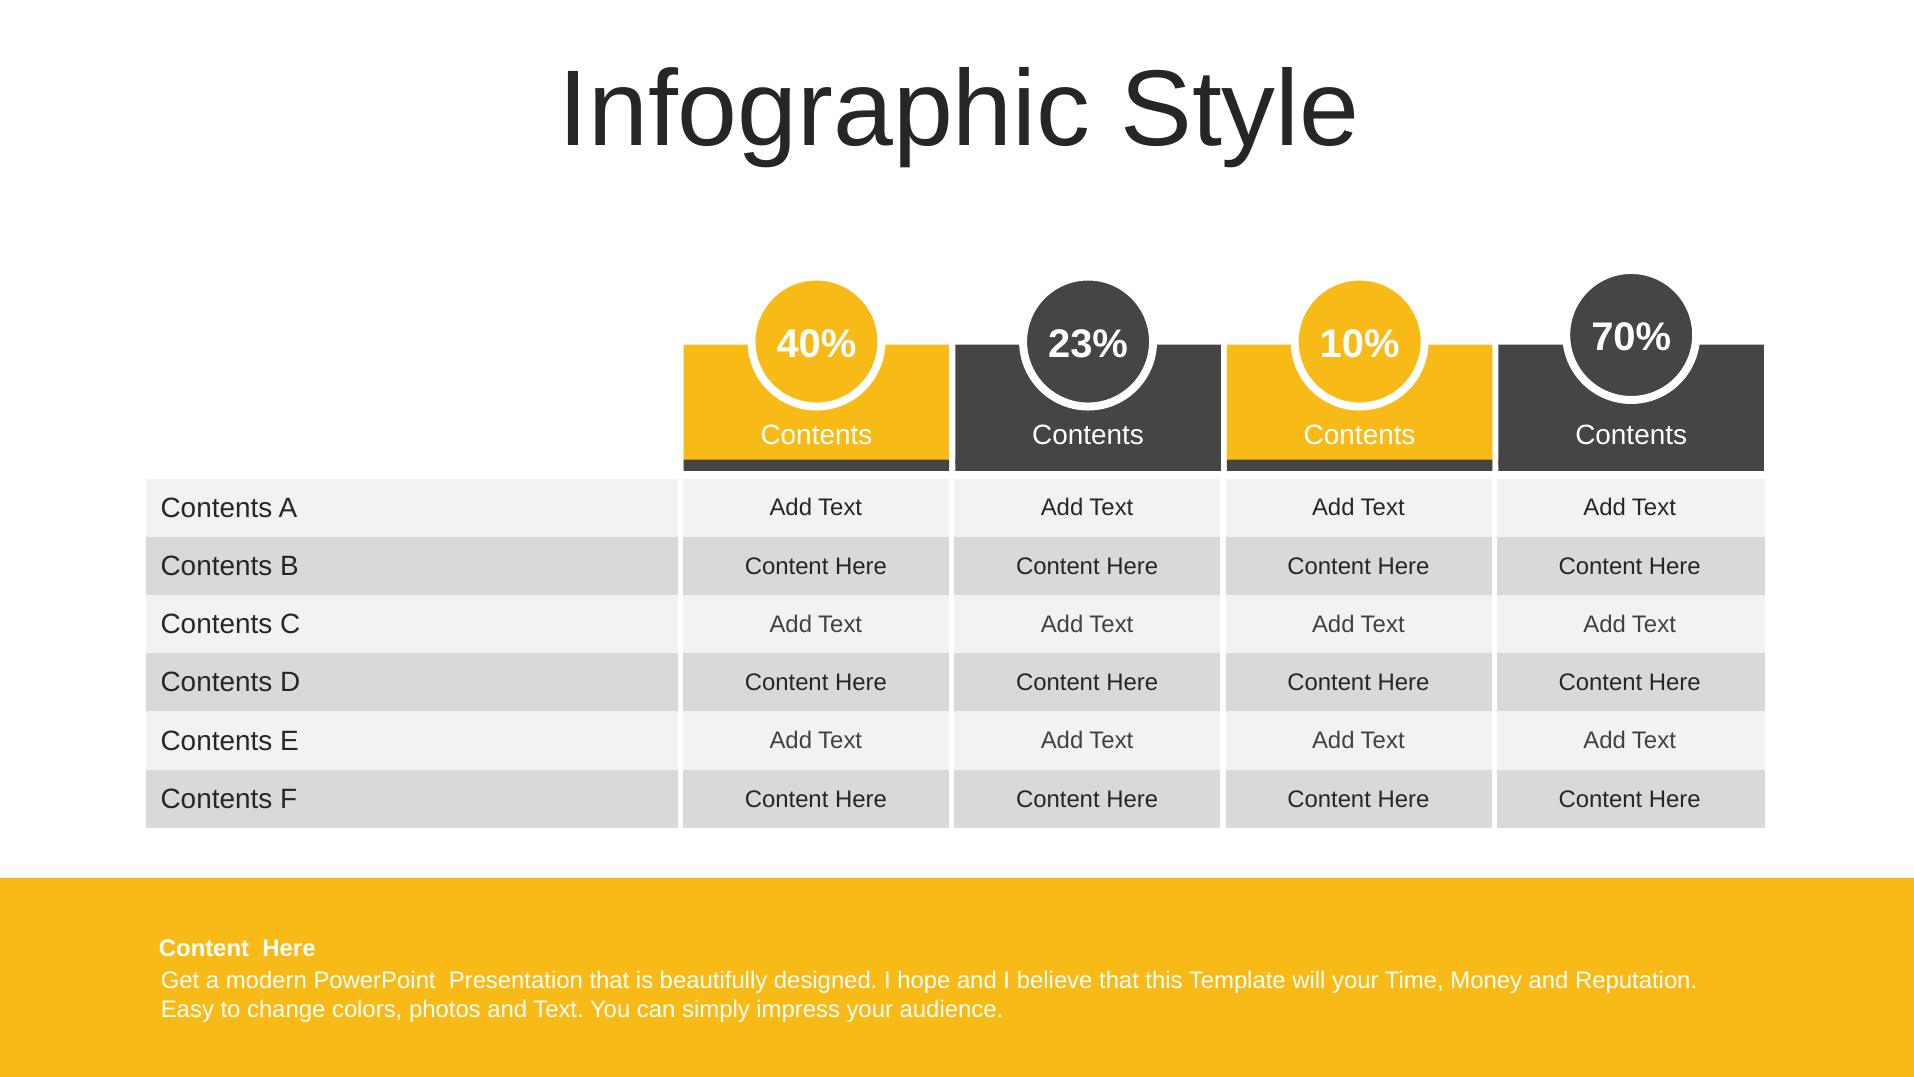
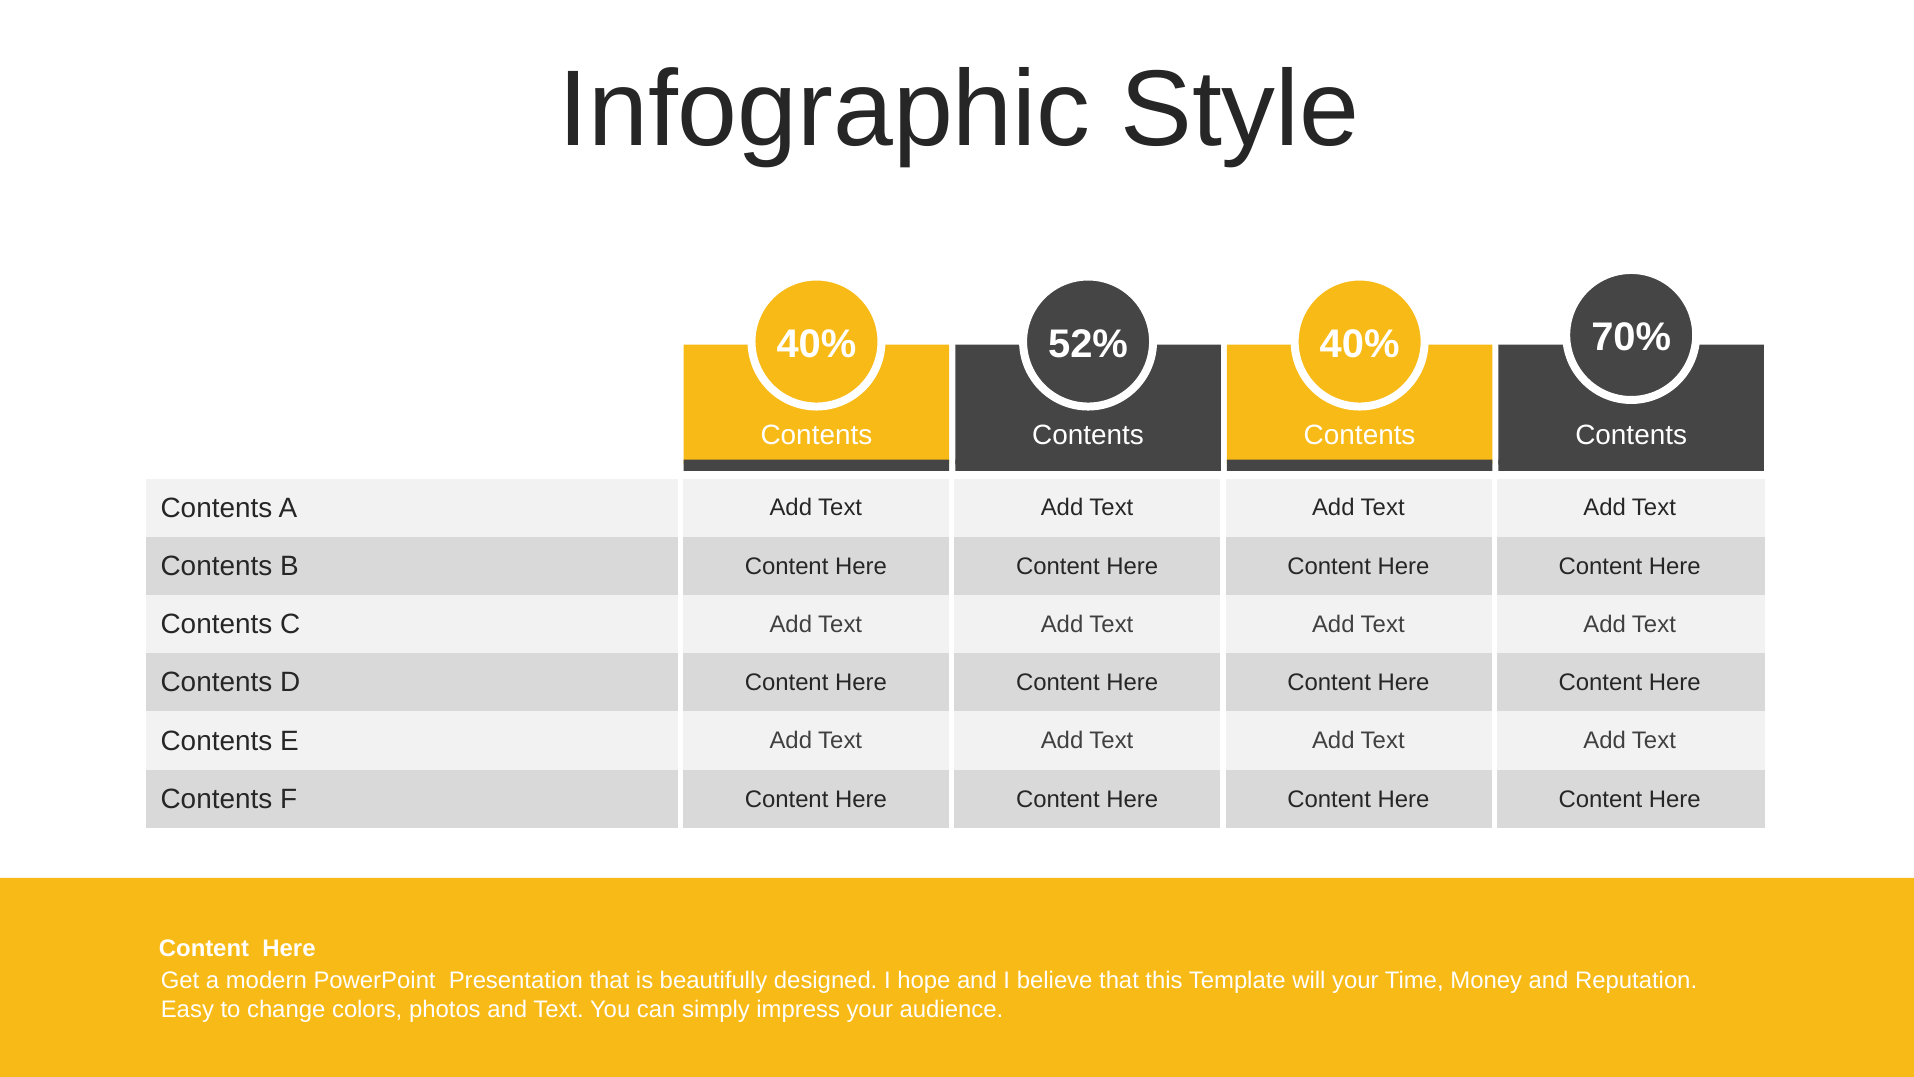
23%: 23% -> 52% (1088, 344)
10%: 10% -> 40% (1360, 344)
